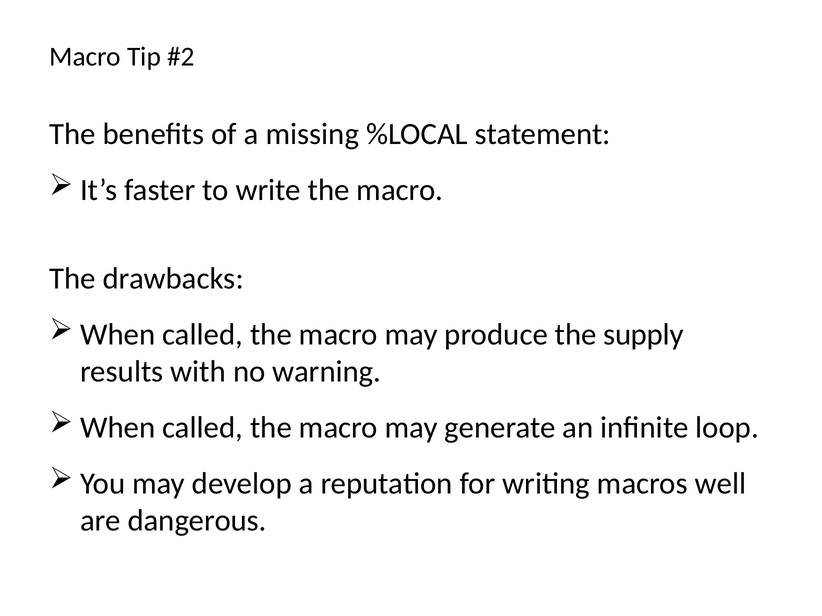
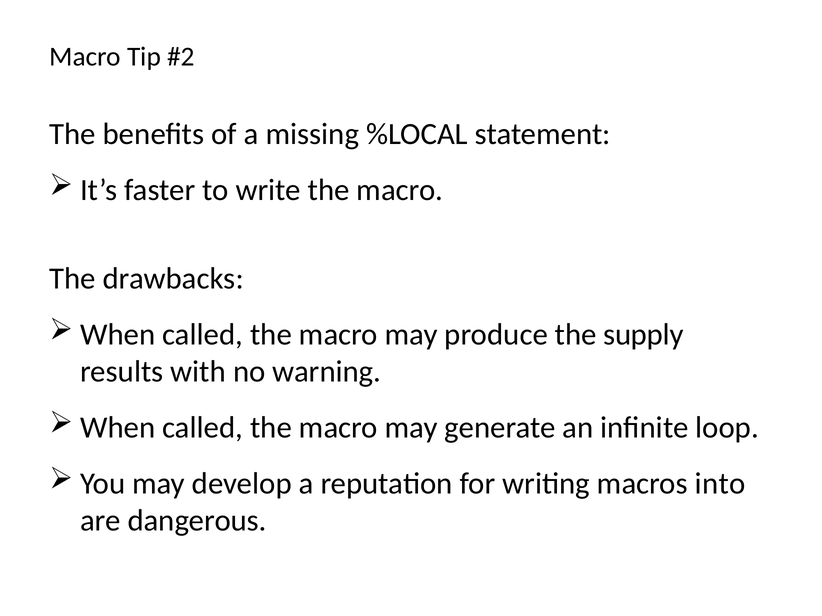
well: well -> into (720, 484)
